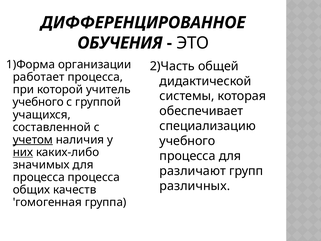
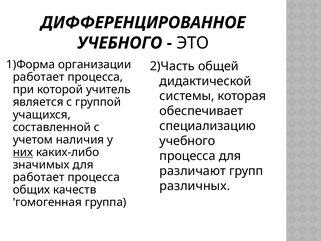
ОБУЧЕНИЯ: ОБУЧЕНИЯ -> УЧЕБНОГО (120, 43)
учебного: учебного -> является (38, 102)
учетом underline: present -> none (33, 140)
процесса: процесса -> работает (39, 177)
